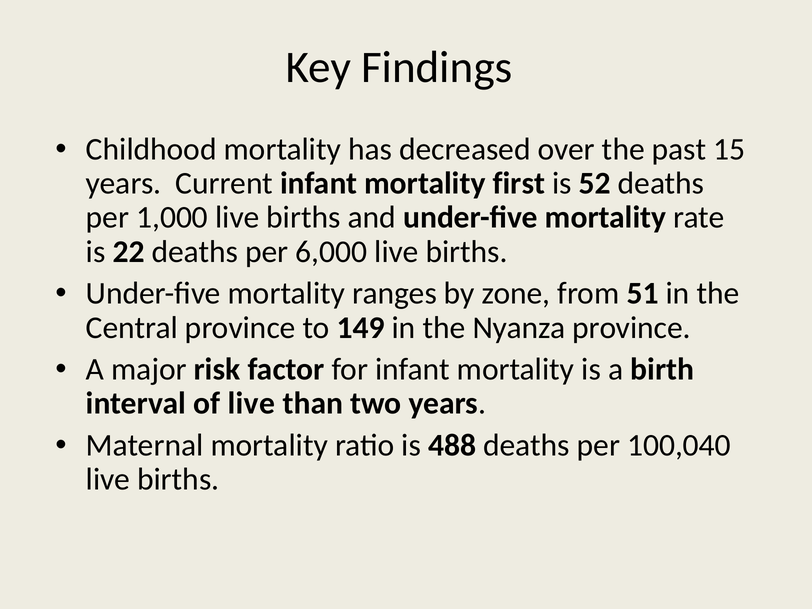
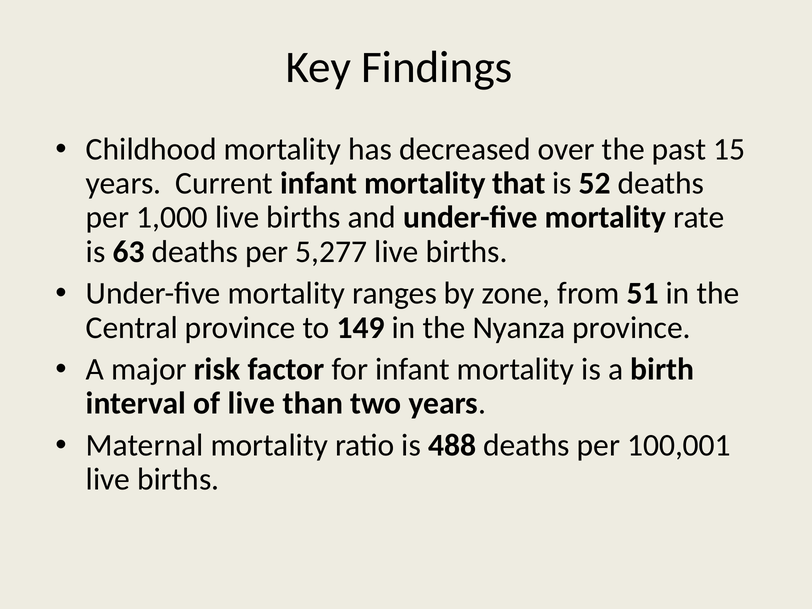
first: first -> that (519, 183)
22: 22 -> 63 (129, 252)
6,000: 6,000 -> 5,277 (331, 252)
100,040: 100,040 -> 100,001 (679, 446)
